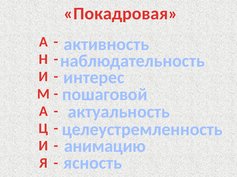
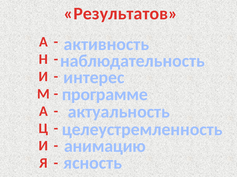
Покадровая: Покадровая -> Результатов (121, 14)
пошаговой: пошаговой -> программе (105, 95)
